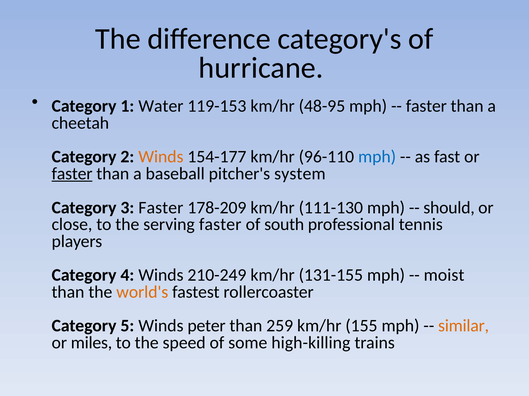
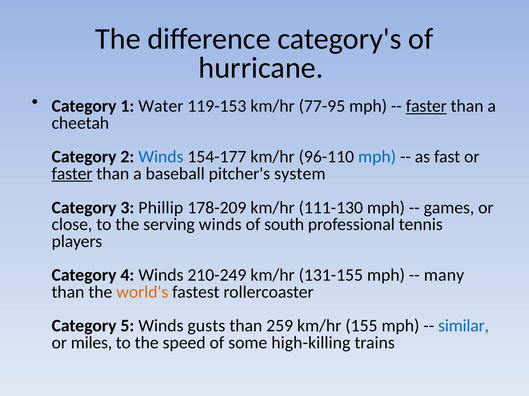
48-95: 48-95 -> 77-95 (322, 106)
faster underline: none -> present (426, 106)
Winds colour: orange -> blue (161, 157)
3 Faster: Faster -> Phillip (161, 208)
should: should -> games (449, 208)
serving faster: faster -> winds (220, 225)
moist: moist -> many (444, 276)
peter: peter -> gusts (206, 326)
similar colour: orange -> blue (464, 326)
